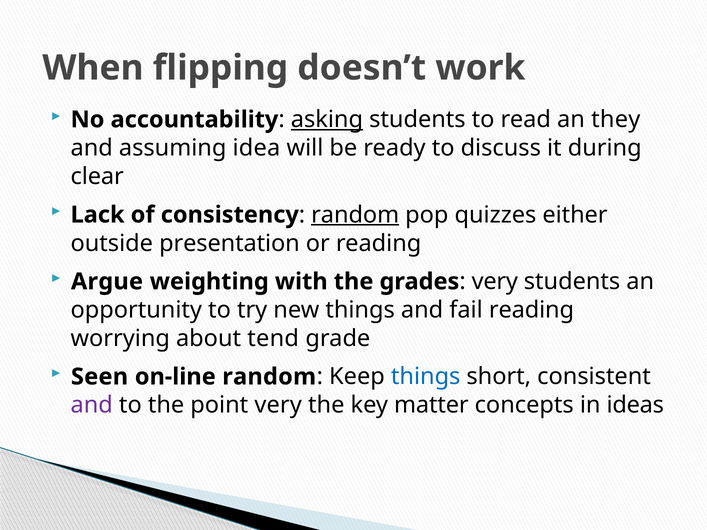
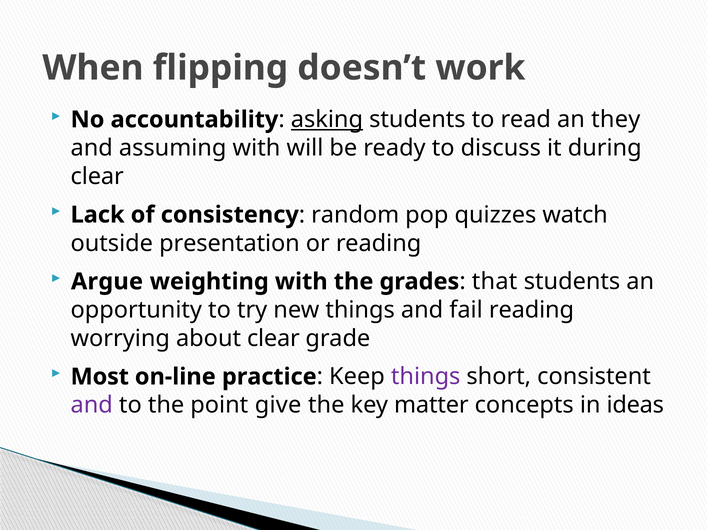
assuming idea: idea -> with (256, 148)
random underline: present -> none (355, 215)
either: either -> watch (575, 215)
very: very -> that (495, 282)
about tend: tend -> clear (273, 339)
Seen: Seen -> Most (100, 377)
on-line random: random -> practice (269, 377)
things colour: blue -> purple (426, 377)
point very: very -> give (278, 405)
